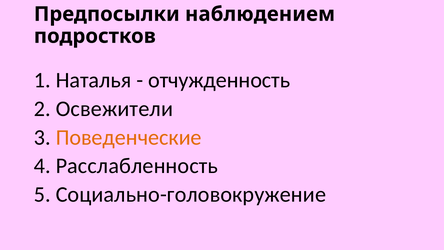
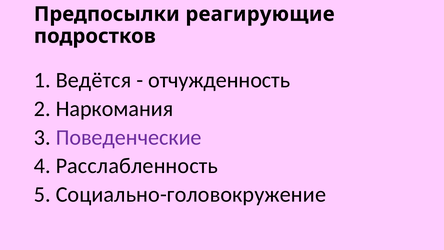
наблюдением: наблюдением -> реагирующие (260, 14)
Наталья: Наталья -> Ведётся (93, 80)
Освежители: Освежители -> Наркомания (114, 109)
Поведенческие colour: orange -> purple (129, 137)
